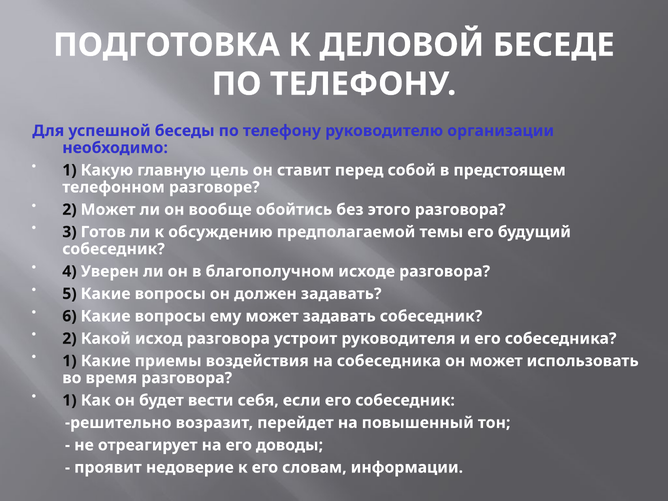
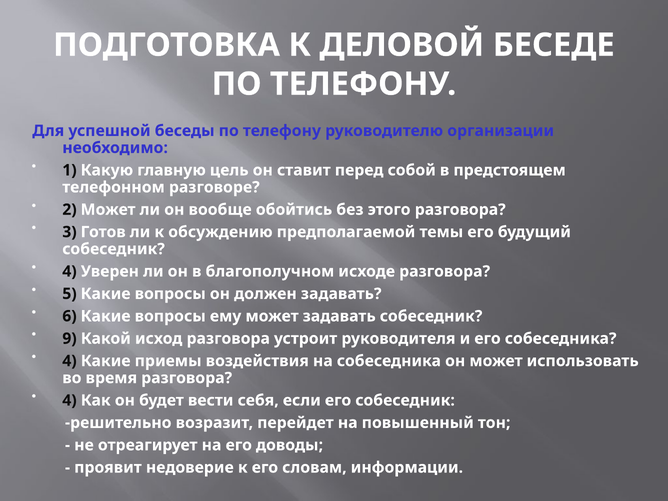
2: 2 -> 9 (69, 339)
1: 1 -> 4 (69, 361)
1: 1 -> 4 (69, 400)
